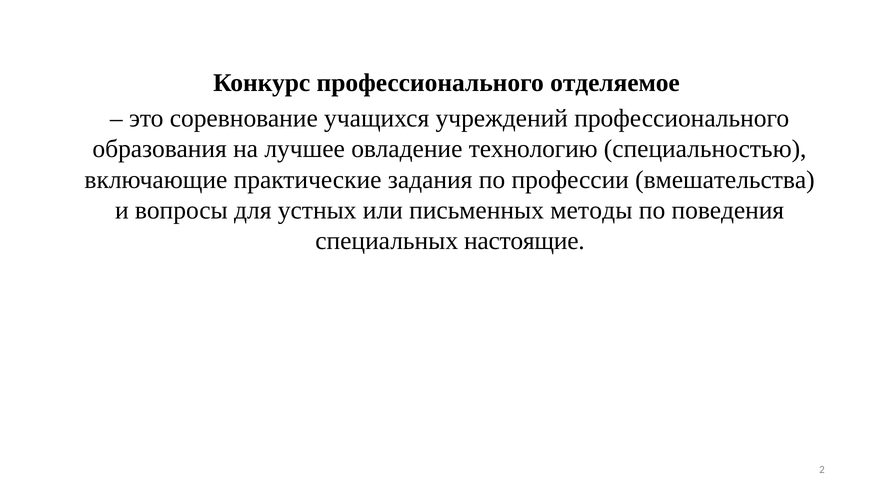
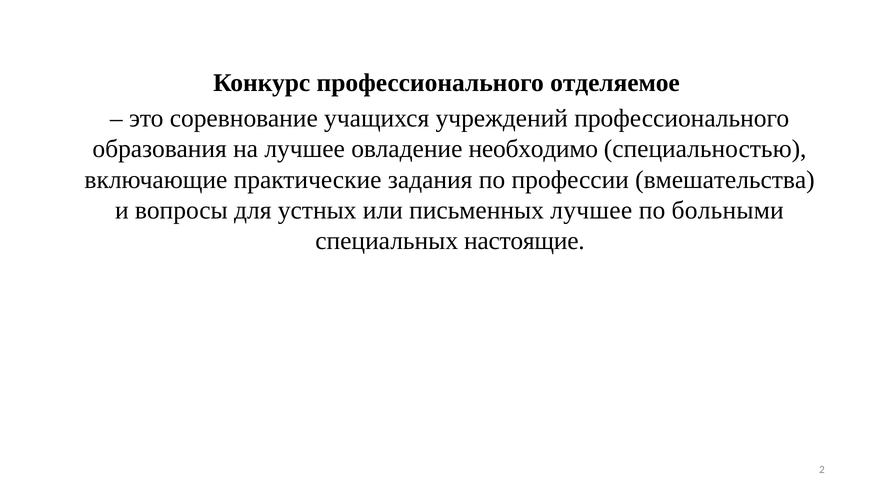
технологию: технологию -> необходимо (533, 149)
письменных методы: методы -> лучшее (591, 210)
поведения: поведения -> больными (728, 210)
